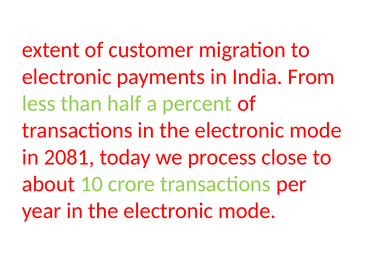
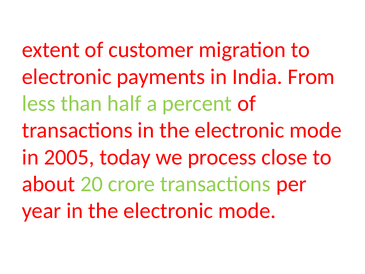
2081: 2081 -> 2005 (69, 157)
10: 10 -> 20 (92, 184)
